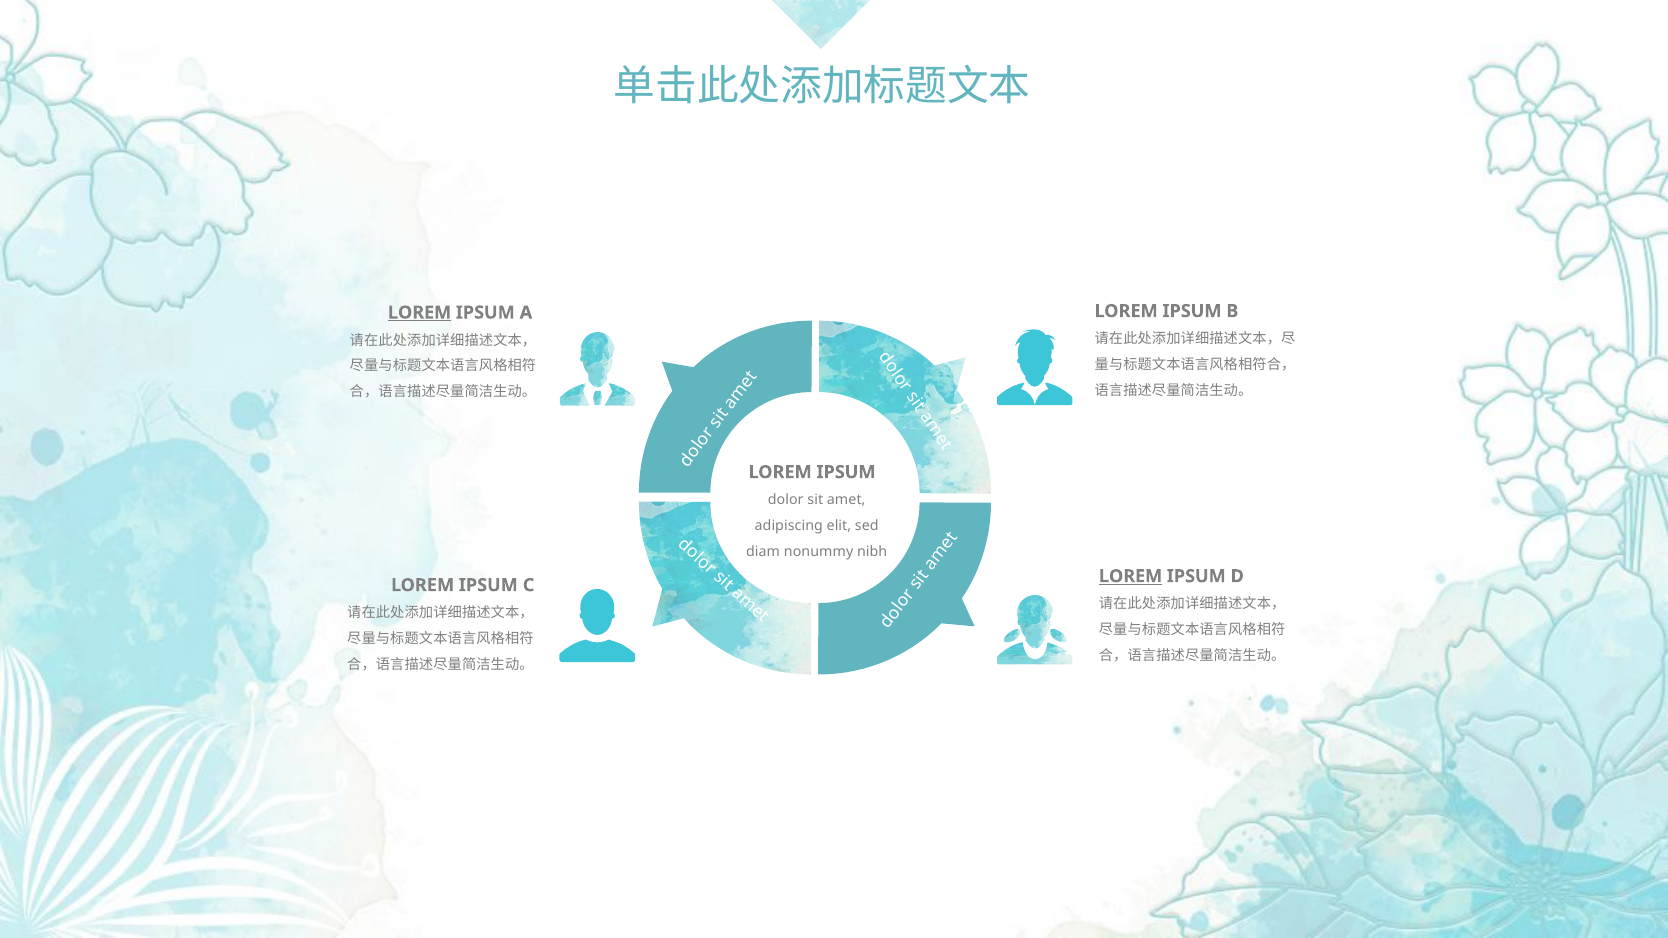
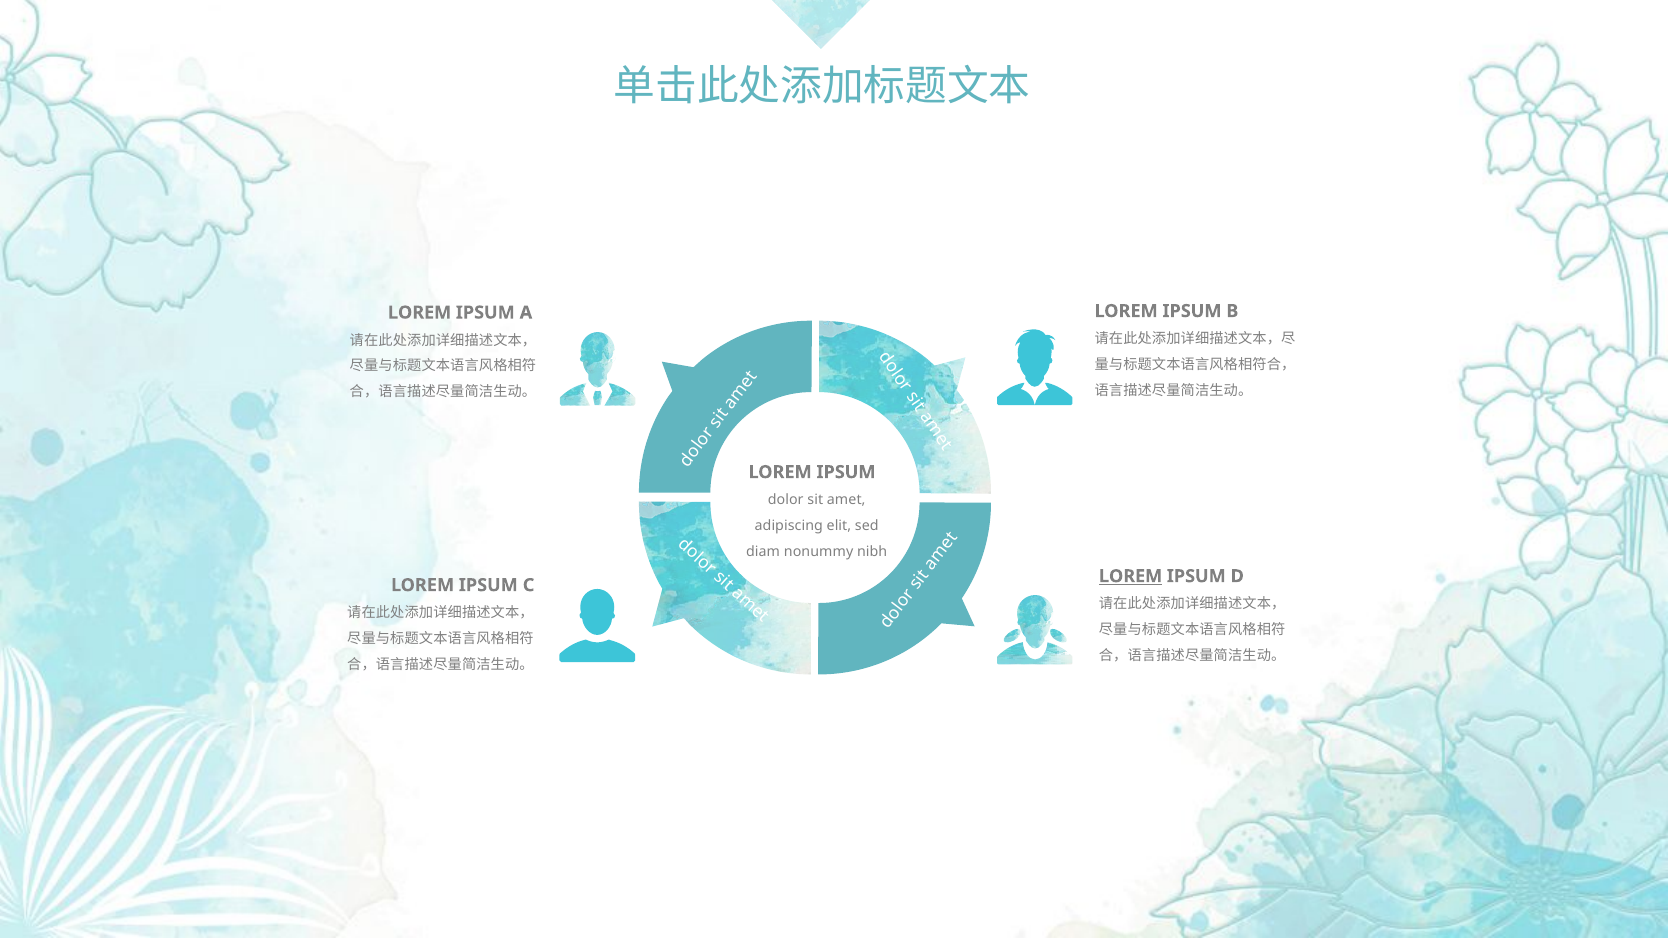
LOREM underline: present -> none (420, 313)
